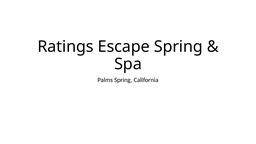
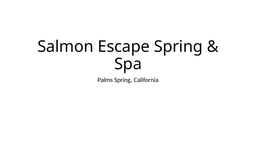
Ratings: Ratings -> Salmon (66, 47)
